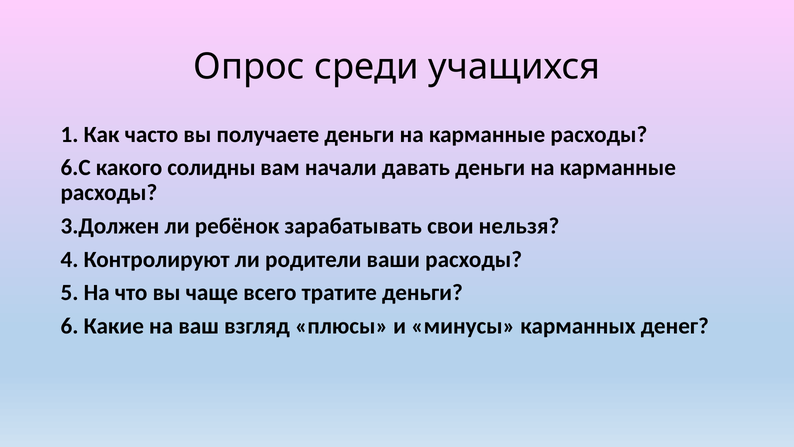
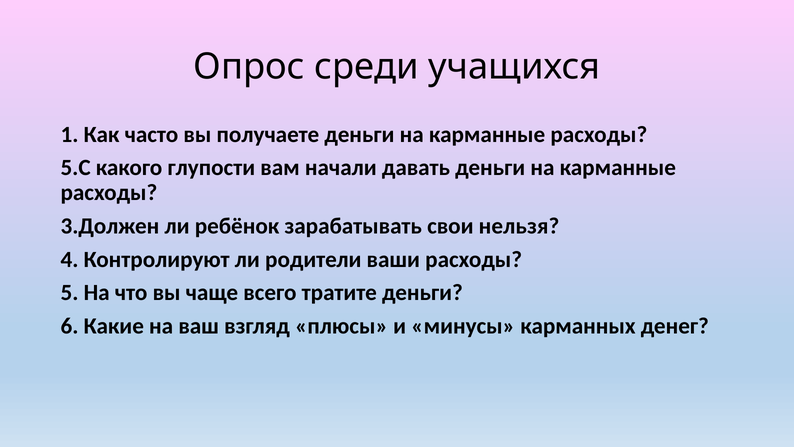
6.С: 6.С -> 5.С (76, 168)
солидны: солидны -> глупости (211, 168)
